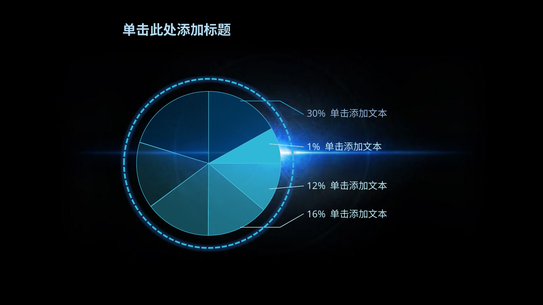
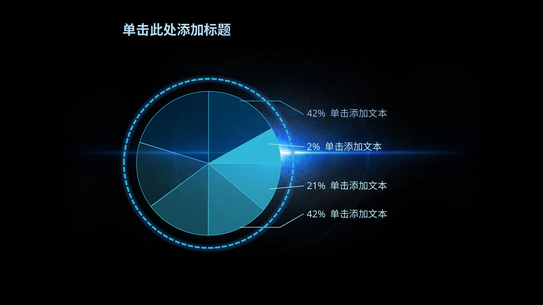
30%: 30% -> 42% (316, 114)
1%: 1% -> 2% (313, 147)
12%: 12% -> 21% (316, 186)
16%: 16% -> 42% (316, 215)
